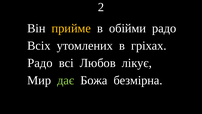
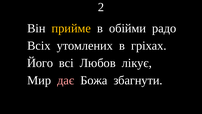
Радо: Радо -> Його (40, 63)
дає colour: light green -> pink (66, 80)
безмірна: безмірна -> збагнути (138, 80)
